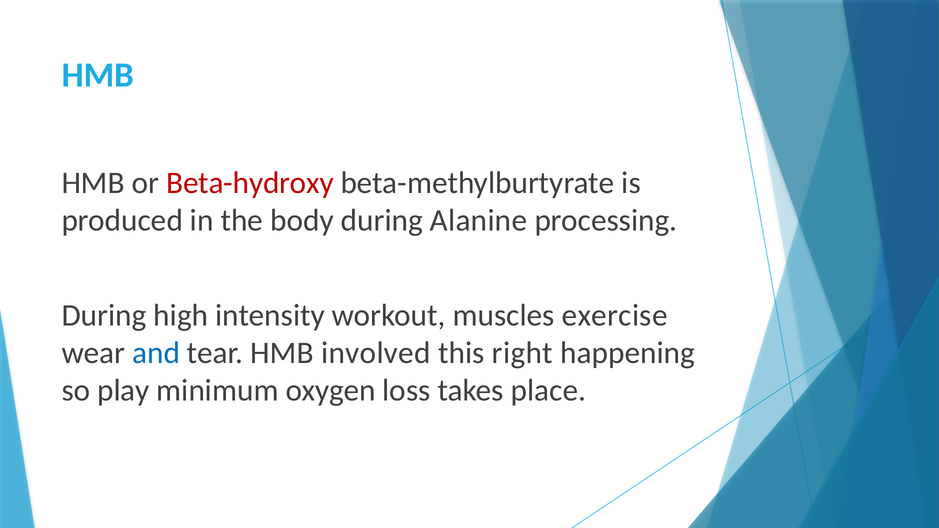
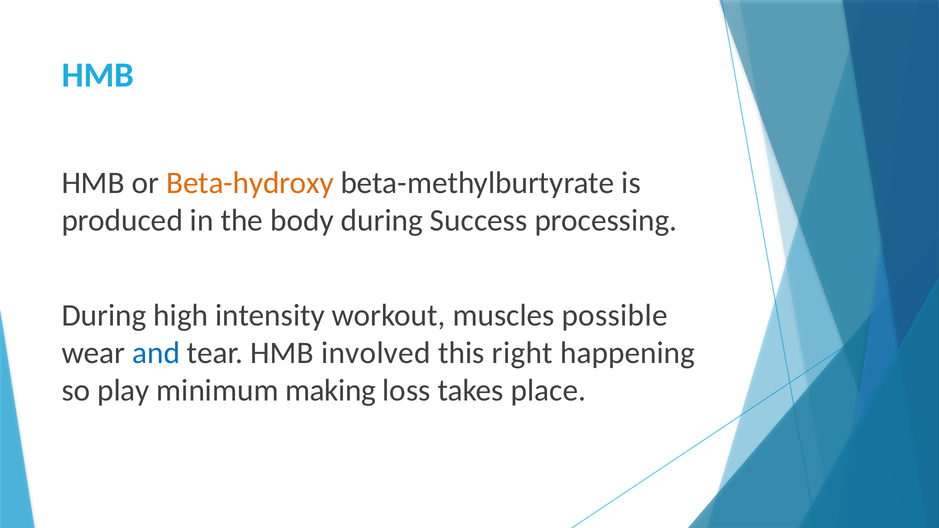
Beta-hydroxy colour: red -> orange (250, 183)
Alanine: Alanine -> Success (479, 221)
exercise: exercise -> possible (615, 315)
oxygen: oxygen -> making (331, 391)
